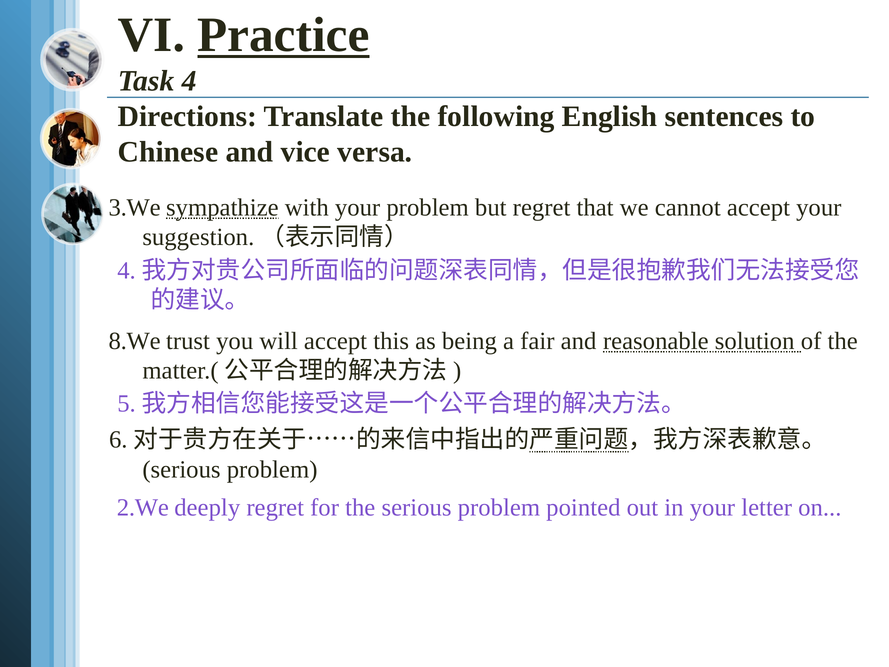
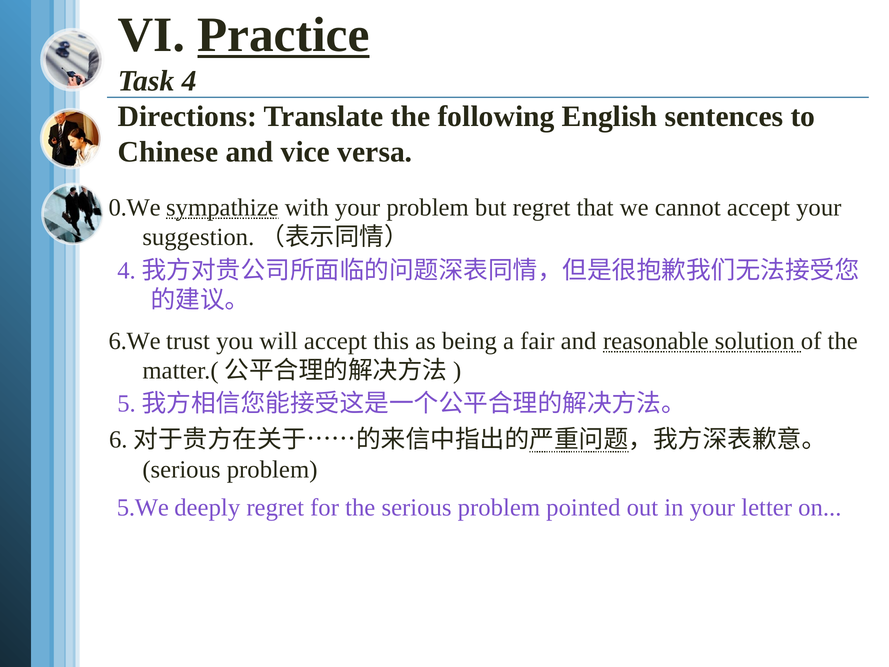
3.We: 3.We -> 0.We (135, 207)
8.We: 8.We -> 6.We (135, 341)
2.We: 2.We -> 5.We (143, 507)
